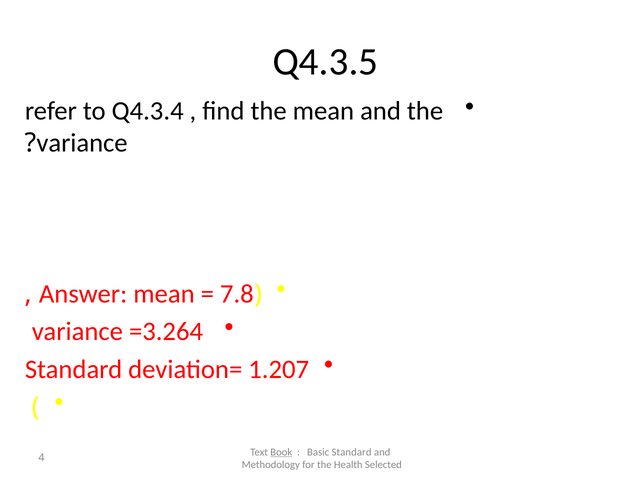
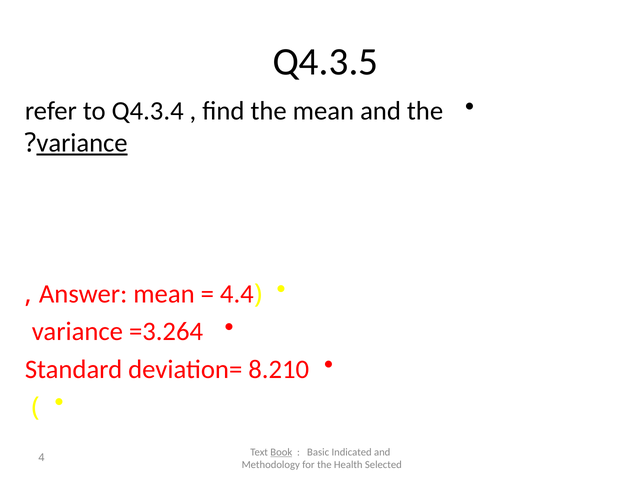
variance underline: none -> present (82, 143)
7.8: 7.8 -> 4.4 (237, 294)
1.207: 1.207 -> 8.210 (279, 370)
Basic Standard: Standard -> Indicated (352, 453)
